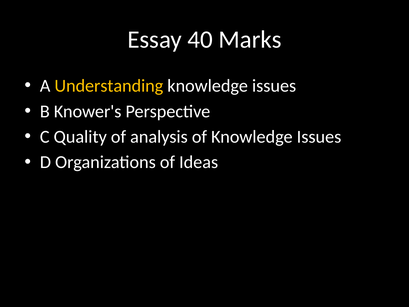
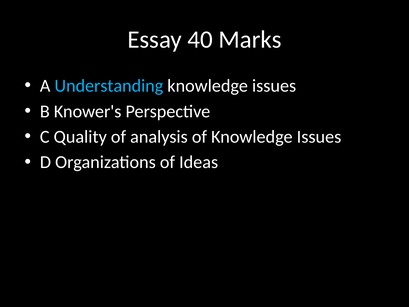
Understanding colour: yellow -> light blue (109, 86)
